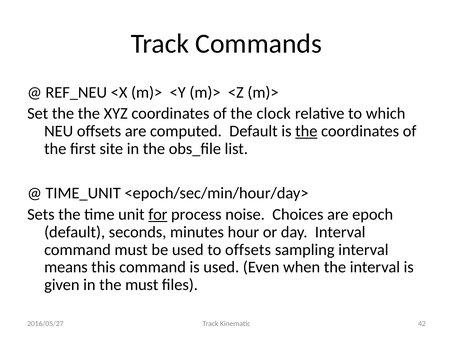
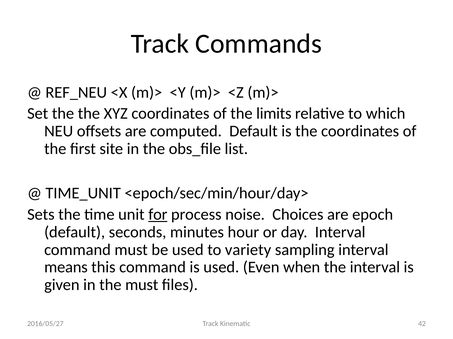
clock: clock -> limits (274, 114)
the underline: present -> none (306, 131)
to offsets: offsets -> variety (248, 250)
